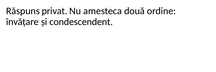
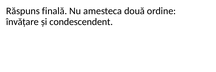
privat: privat -> finală (55, 11)
